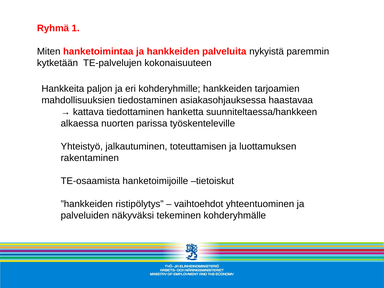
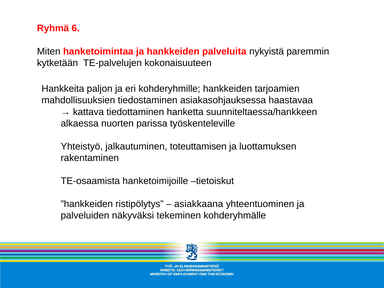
1: 1 -> 6 (76, 28)
vaihtoehdot: vaihtoehdot -> asiakkaana (199, 204)
